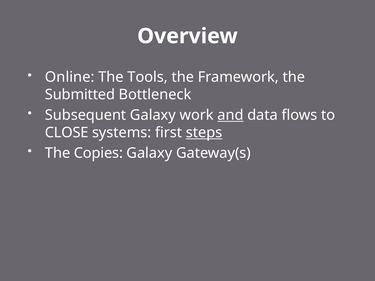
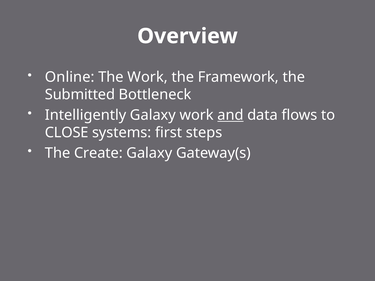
The Tools: Tools -> Work (148, 77)
Subsequent: Subsequent -> Intelligently (86, 115)
steps underline: present -> none (204, 133)
Copies: Copies -> Create (98, 153)
